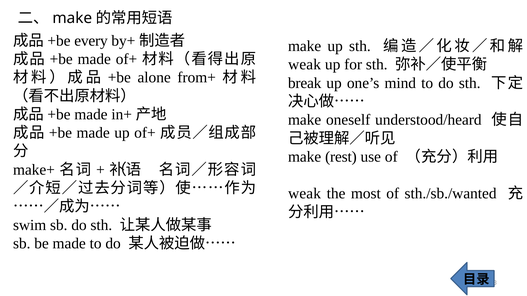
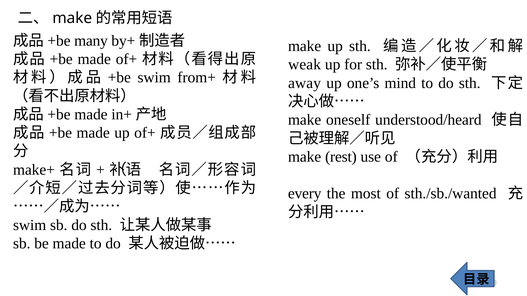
every: every -> many (91, 41)
alone: alone -> swim (154, 78)
break: break -> away (305, 83)
weak: weak -> every (305, 194)
